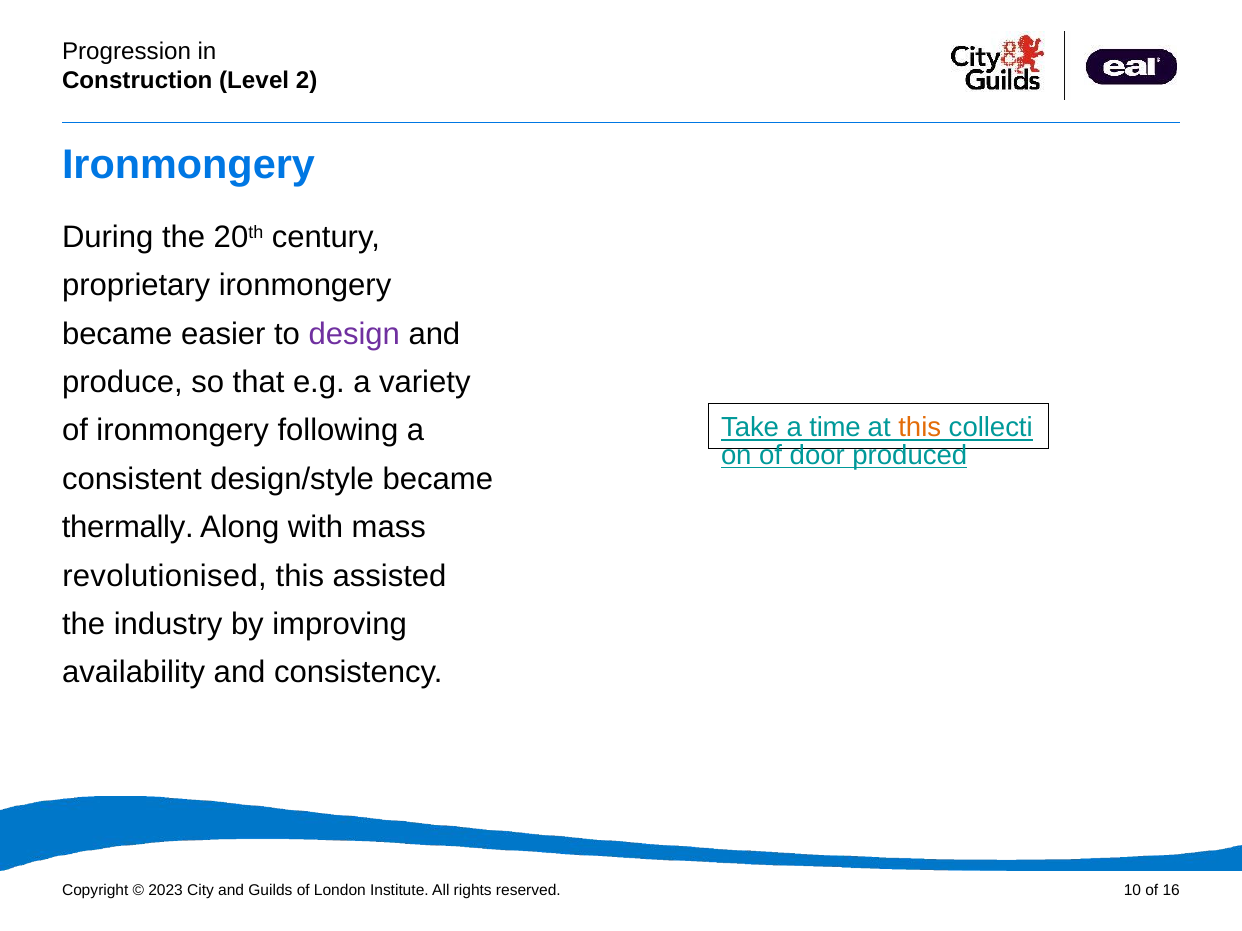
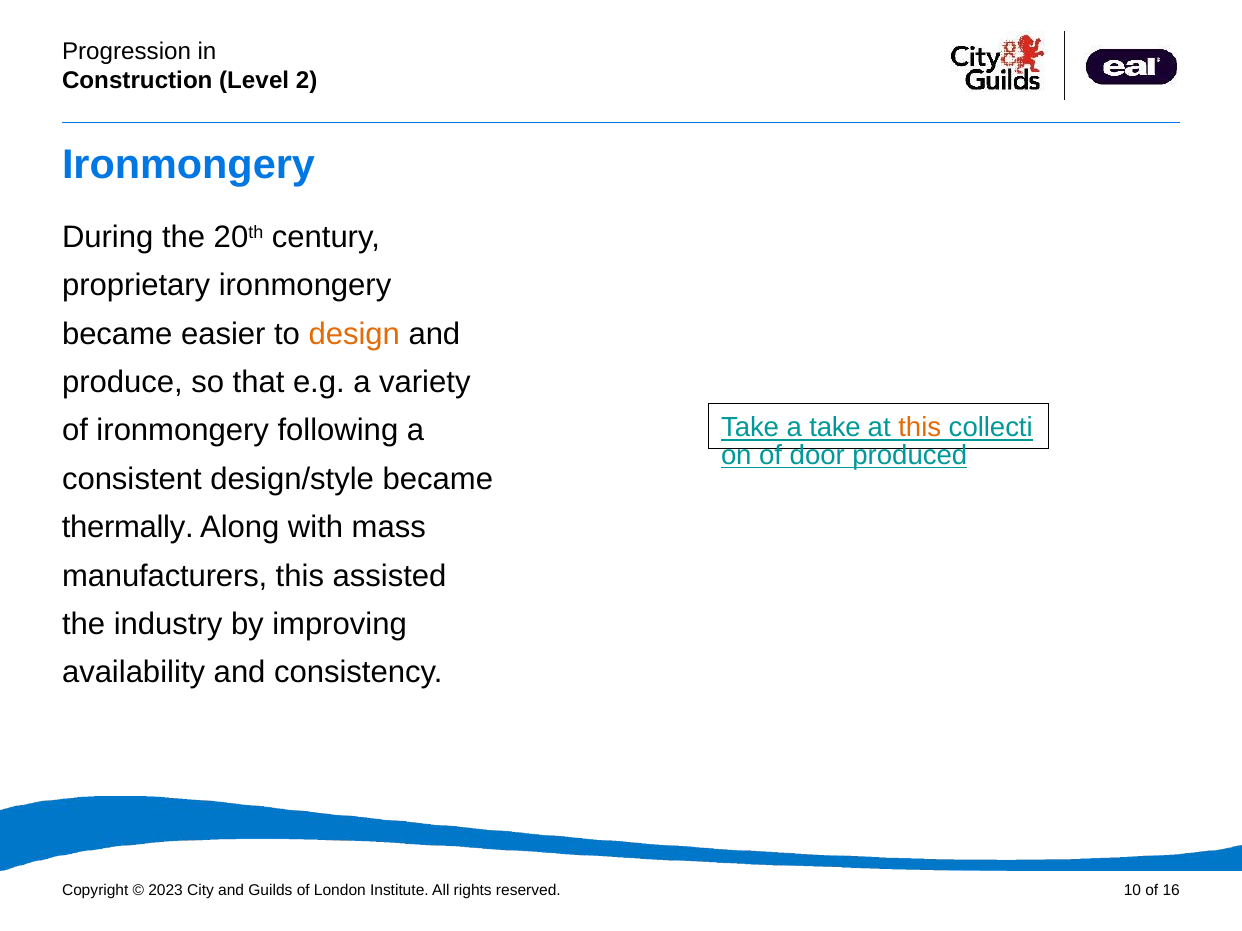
design colour: purple -> orange (354, 334)
a time: time -> take (835, 428)
revolutionised: revolutionised -> manufacturers (165, 576)
